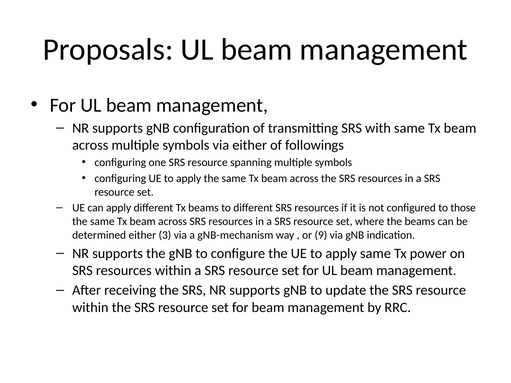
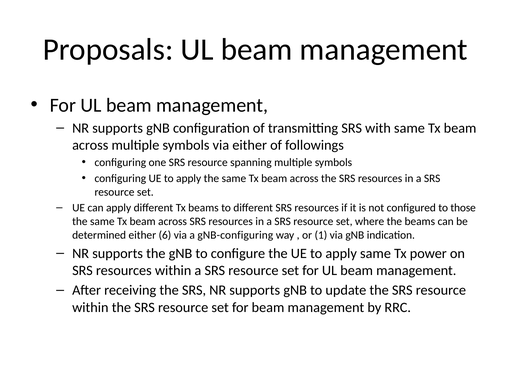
3: 3 -> 6 (165, 235)
gNB-mechanism: gNB-mechanism -> gNB-configuring (235, 235)
9: 9 -> 1 (321, 235)
